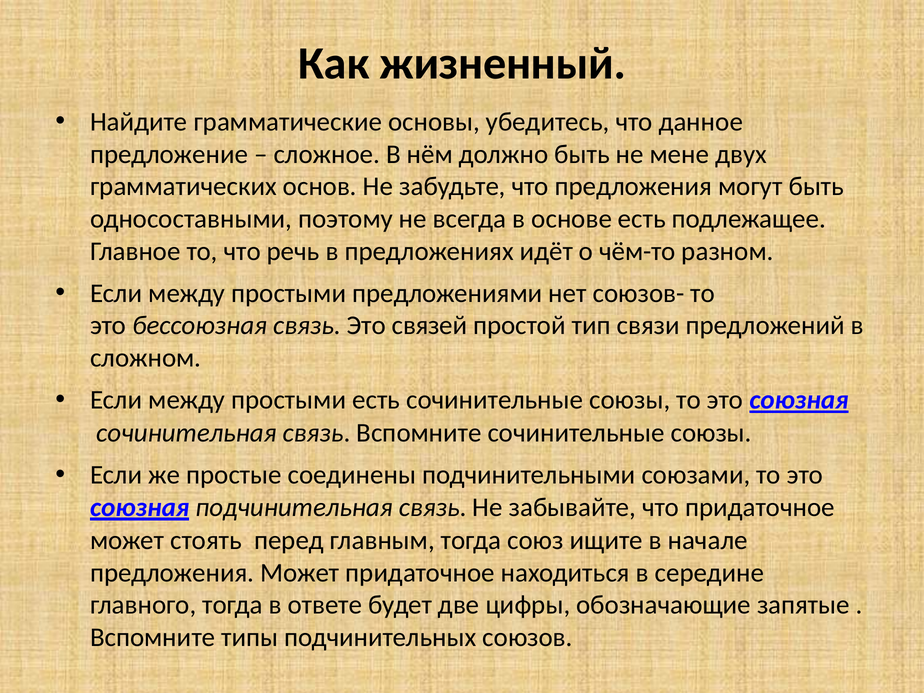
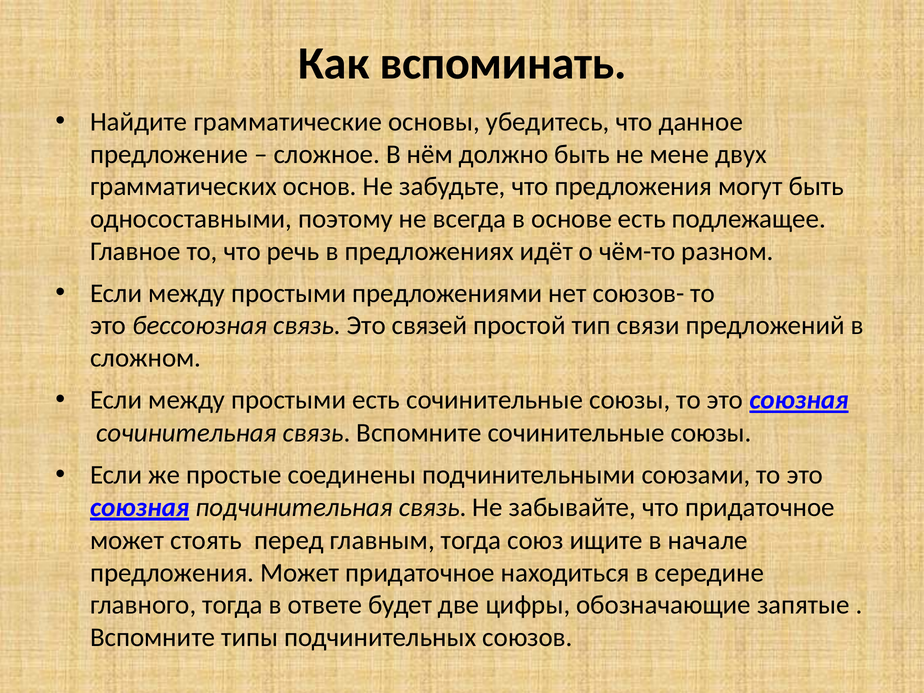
жизненный: жизненный -> вспоминать (503, 63)
